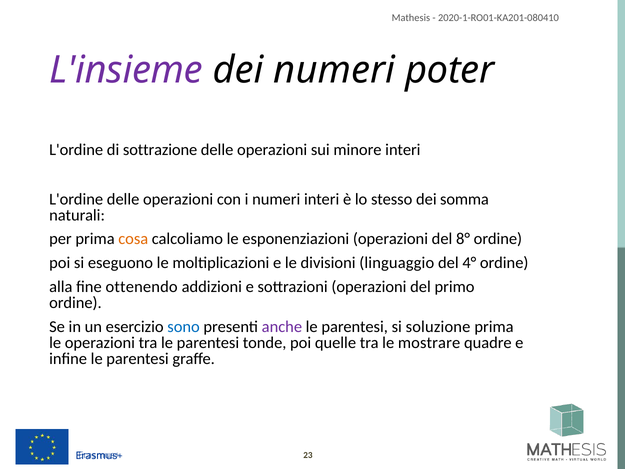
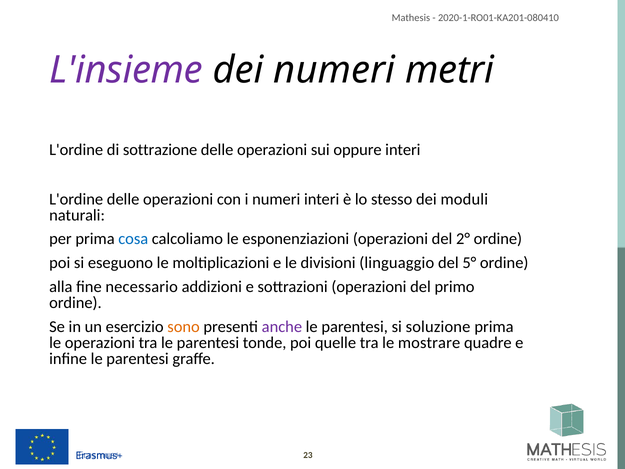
poter: poter -> metri (450, 70)
minore: minore -> oppure (358, 150)
somma: somma -> moduli (464, 199)
cosa colour: orange -> blue (133, 239)
8°: 8° -> 2° (463, 239)
4°: 4° -> 5° (469, 263)
ottenendo: ottenendo -> necessario (142, 287)
sono colour: blue -> orange (184, 326)
